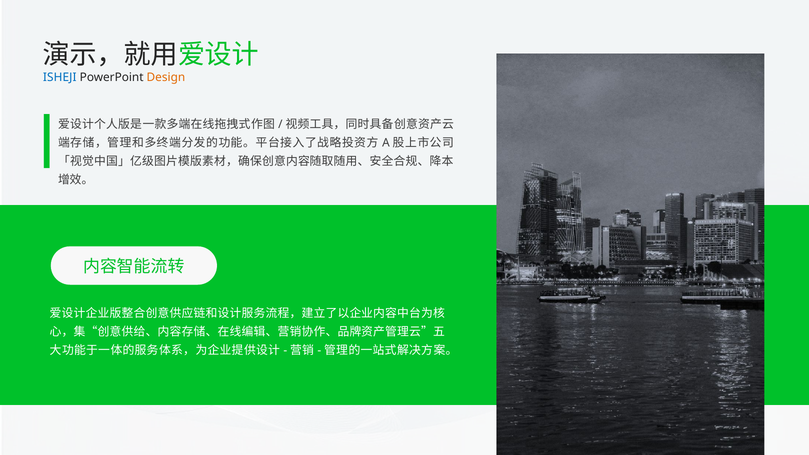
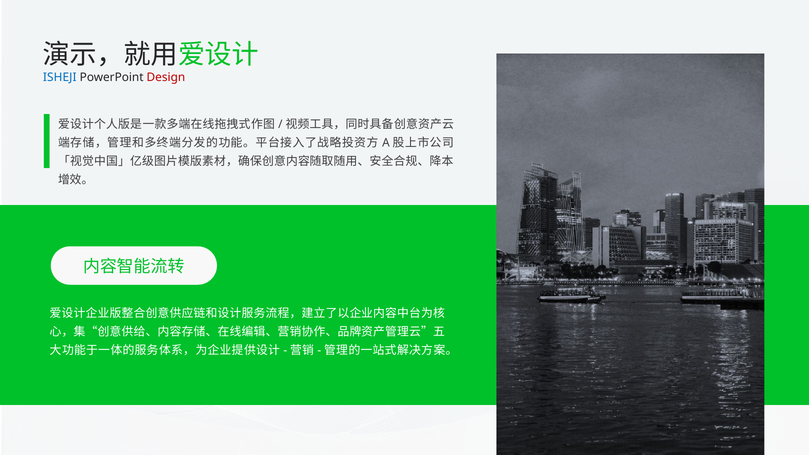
Design colour: orange -> red (166, 77)
